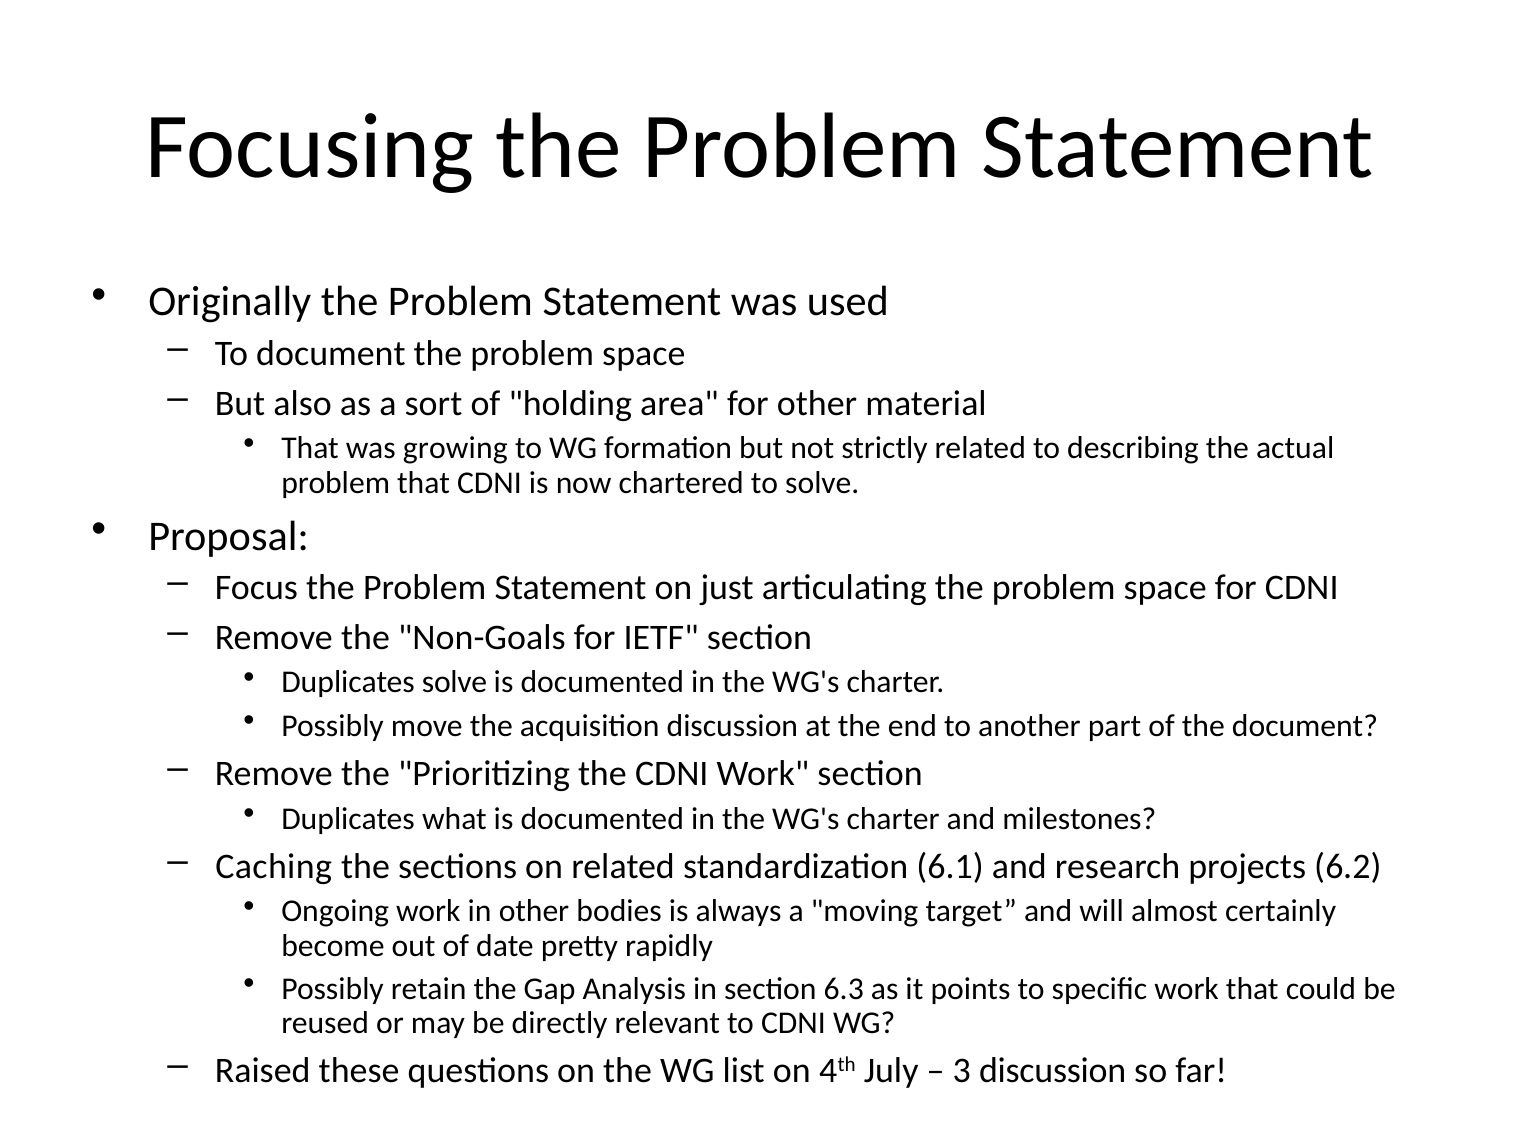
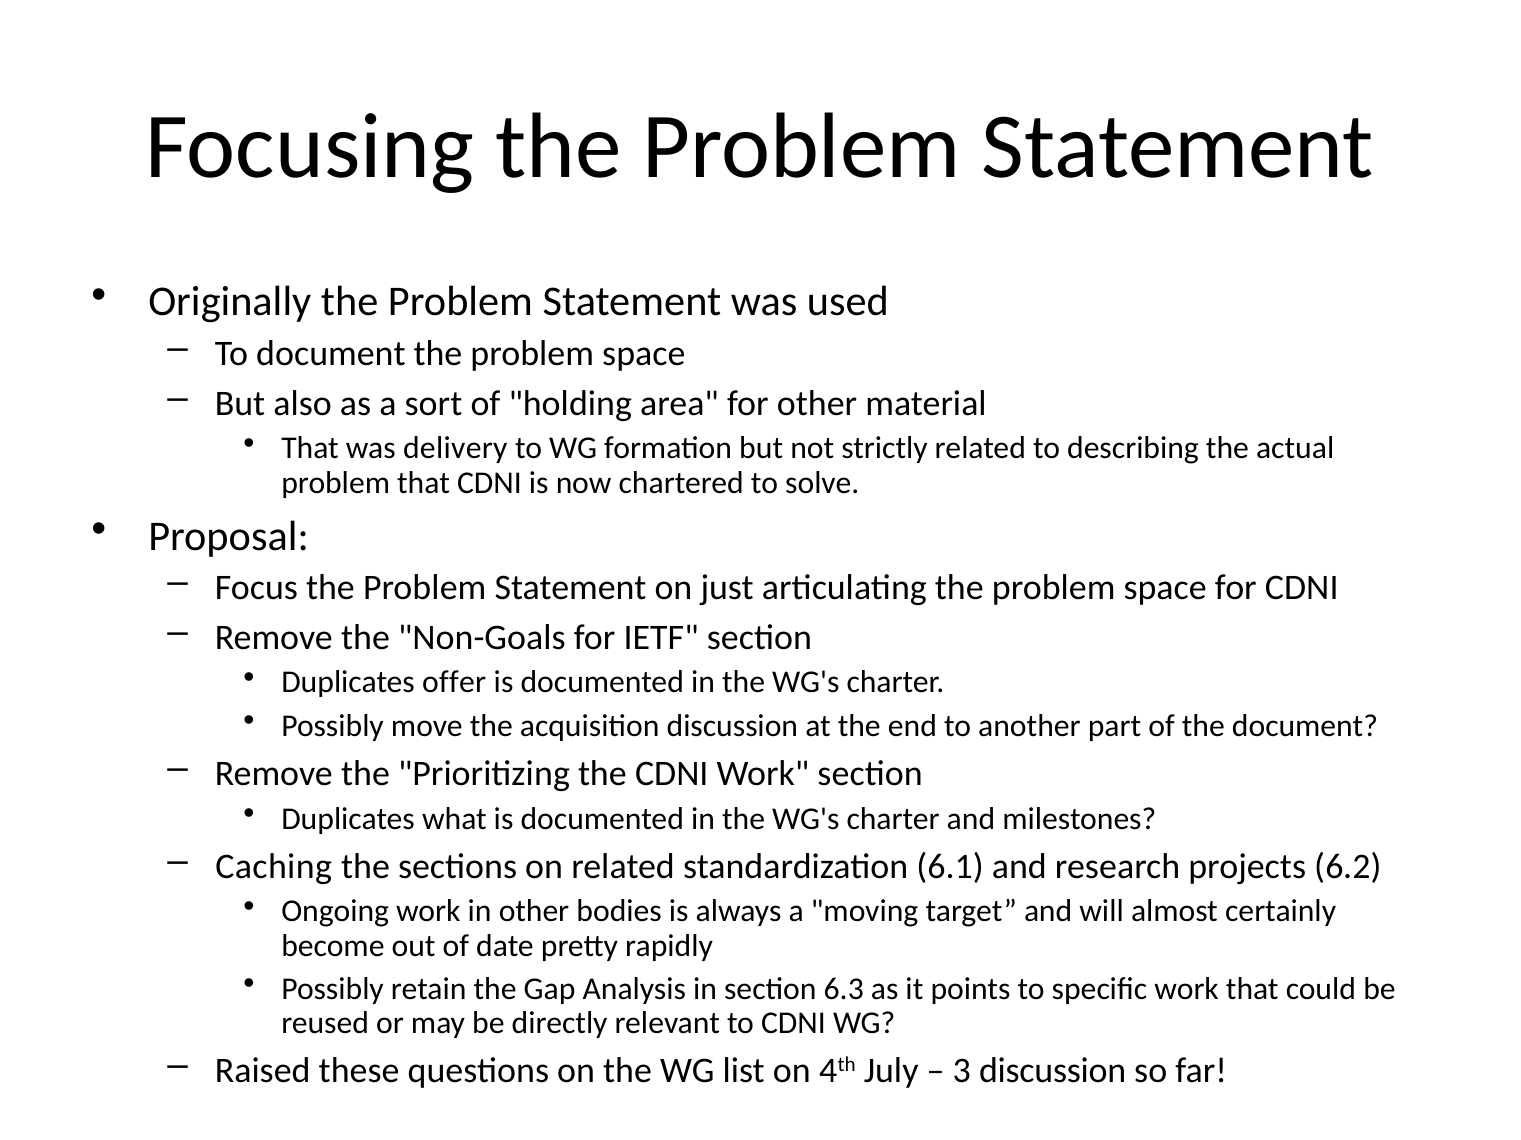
growing: growing -> delivery (455, 449)
Duplicates solve: solve -> offer (454, 683)
